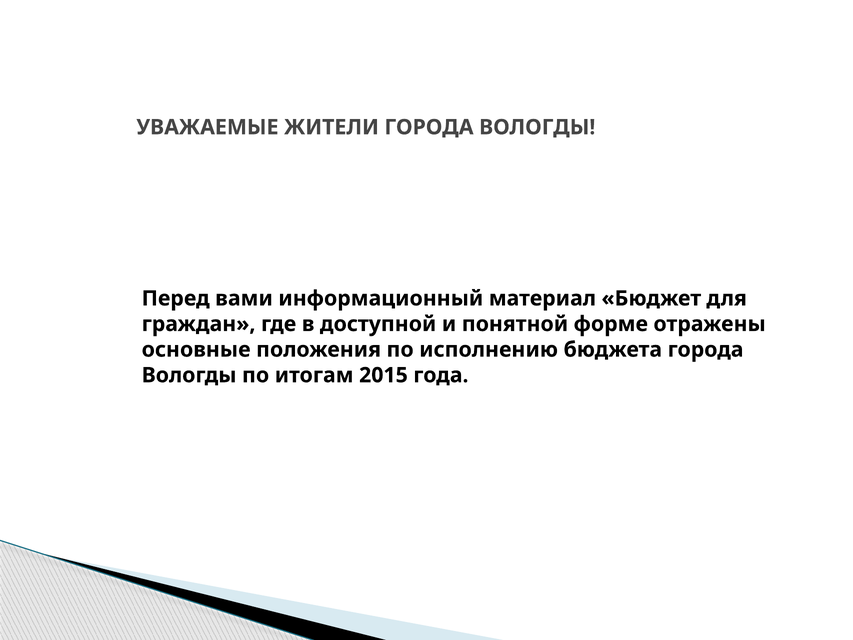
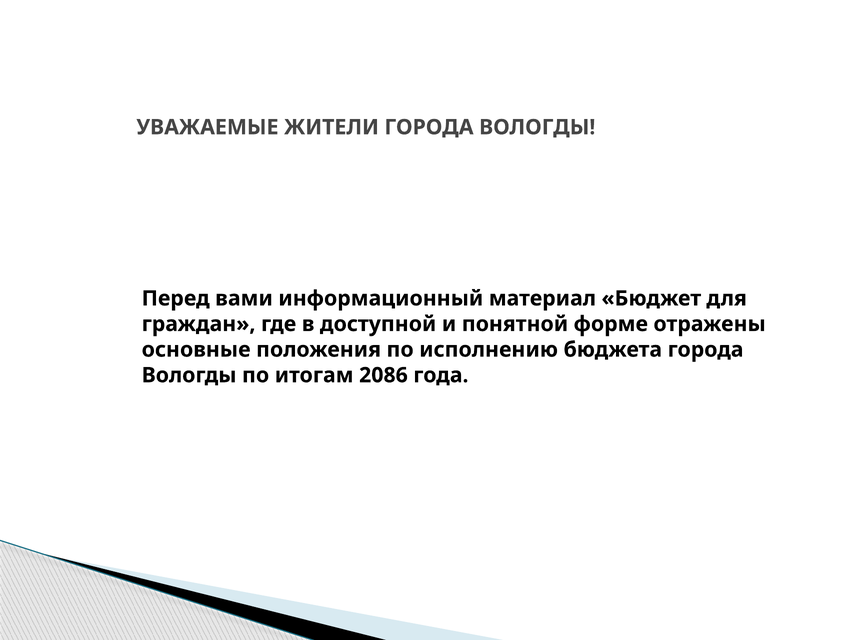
2015: 2015 -> 2086 (383, 375)
